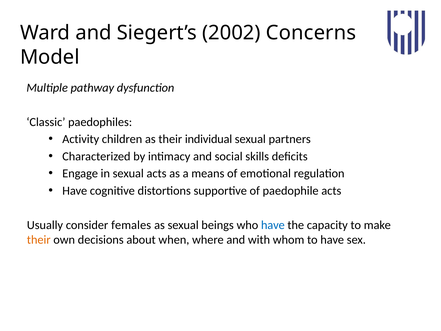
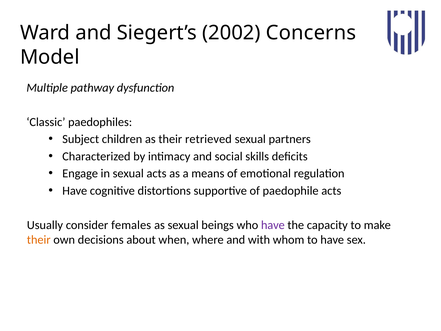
Activity: Activity -> Subject (81, 139)
individual: individual -> retrieved (208, 139)
have colour: blue -> purple (273, 225)
